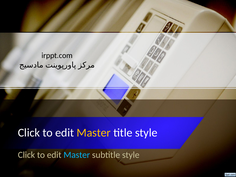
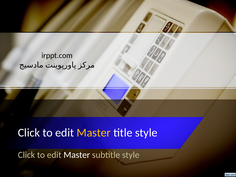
Master colour: light blue -> white (77, 155)
